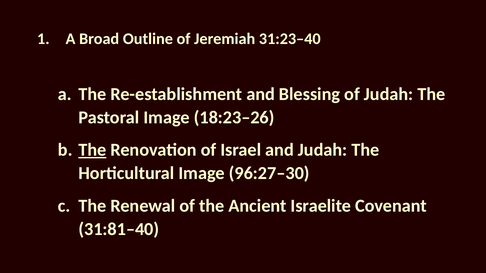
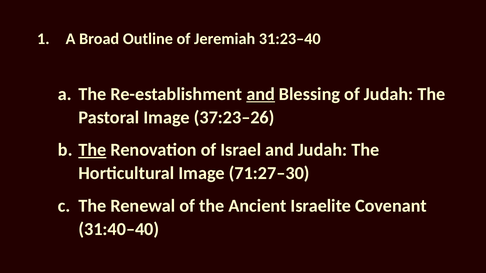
and underline: none -> present (261, 94)
18:23–26: 18:23–26 -> 37:23–26 (234, 118)
96:27–30: 96:27–30 -> 71:27–30 (269, 173)
31:81–40: 31:81–40 -> 31:40–40 (119, 229)
